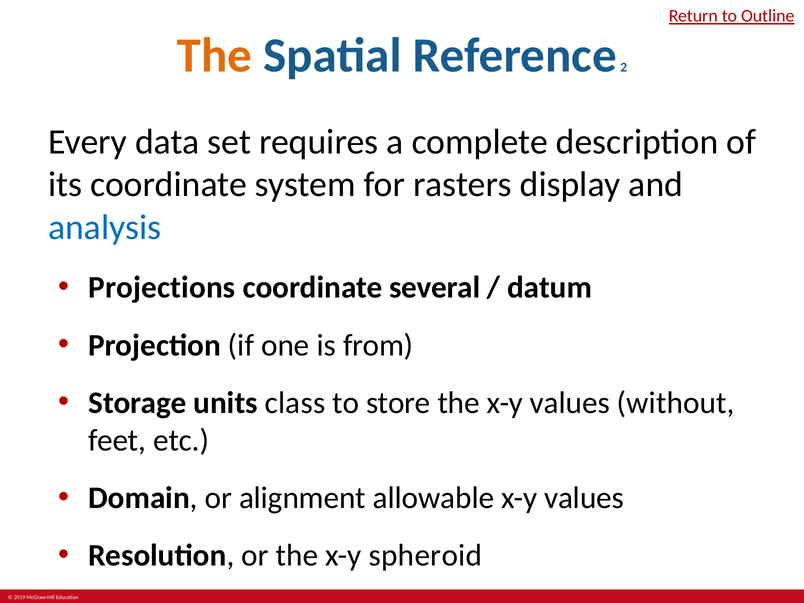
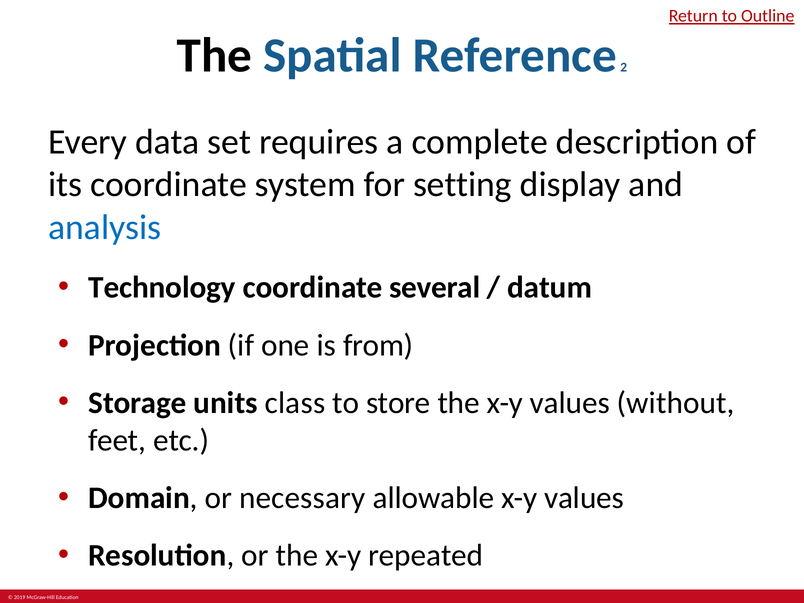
The colour: orange -> black (215, 56)
rasters: rasters -> setting (462, 185)
Projections: Projections -> Technology (162, 288)
alignment: alignment -> necessary (302, 498)
spheroid: spheroid -> repeated (426, 556)
